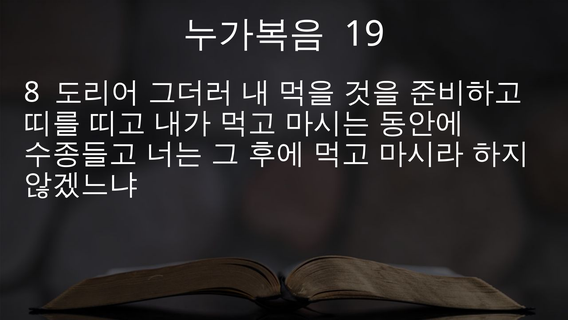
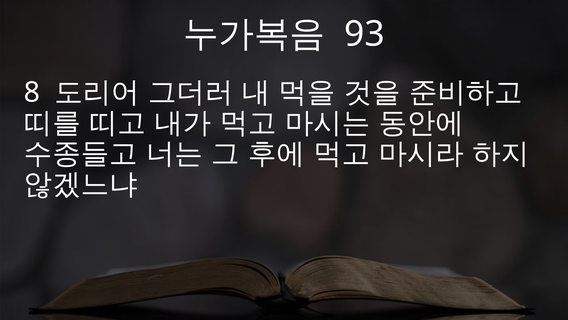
19: 19 -> 93 (365, 34)
